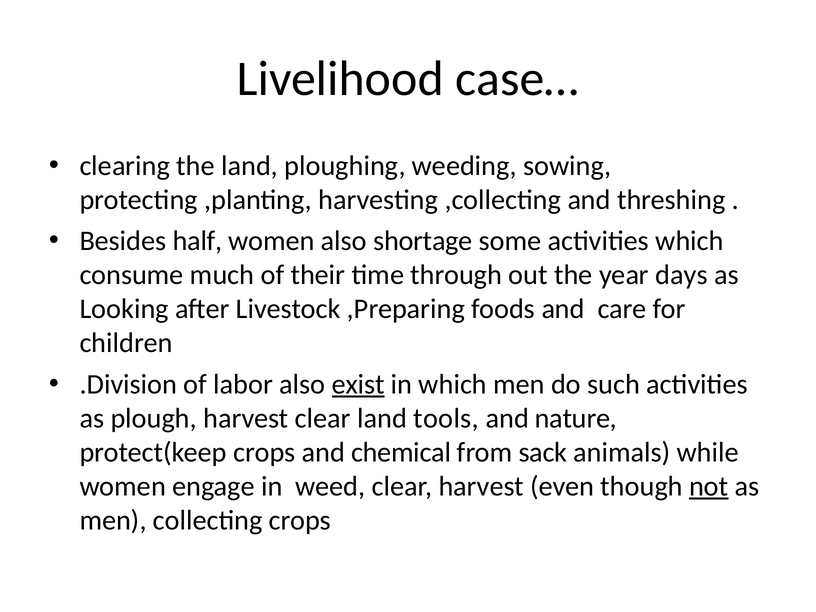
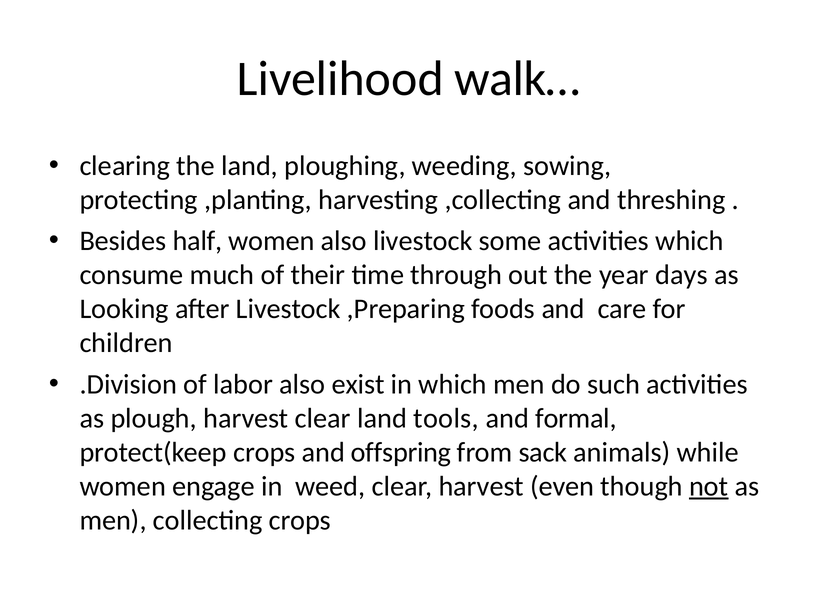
case…: case… -> walk… (517, 79)
also shortage: shortage -> livestock (423, 241)
exist underline: present -> none (358, 384)
nature: nature -> formal (576, 418)
chemical: chemical -> offspring (401, 452)
